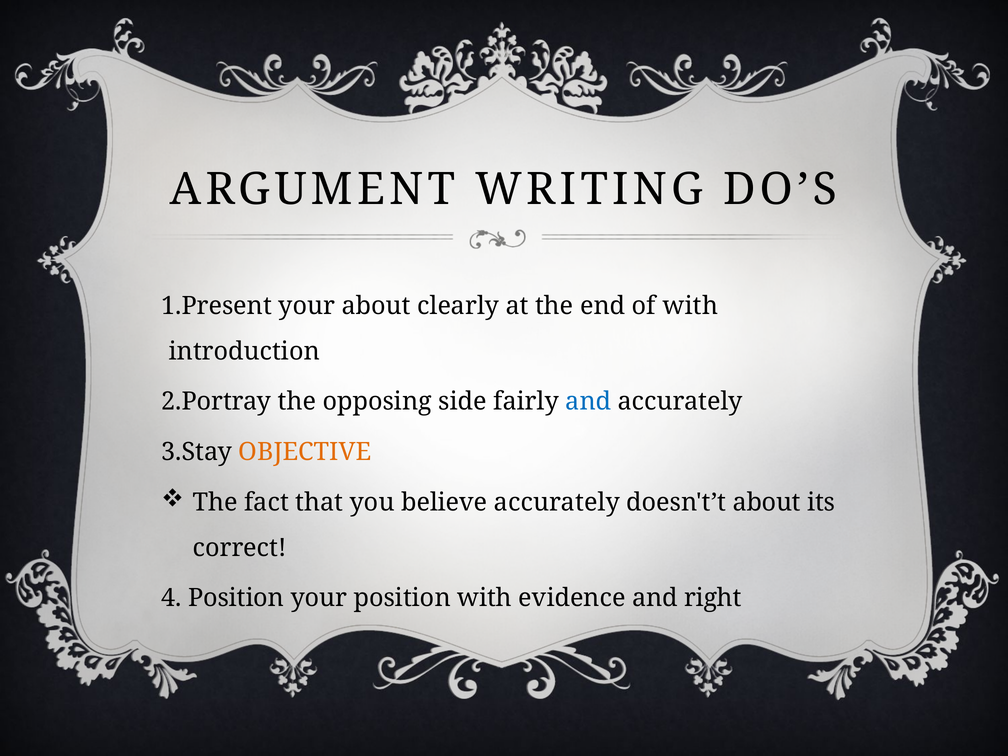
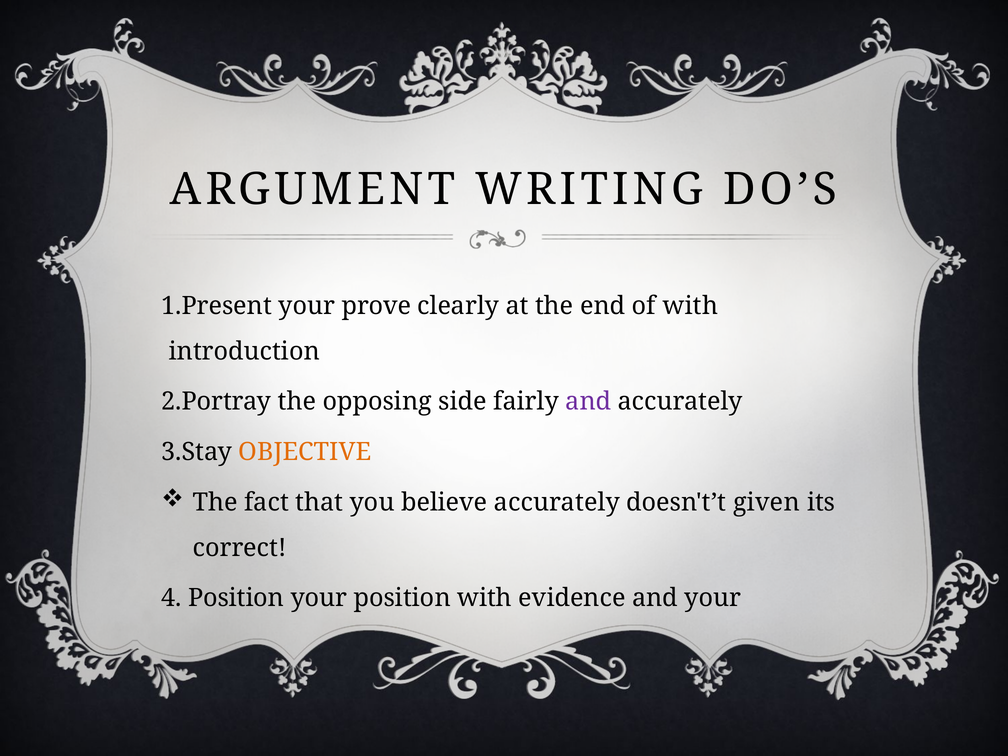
your about: about -> prove (376, 306)
and colour: blue -> purple (588, 402)
doesn't’t about: about -> given (767, 502)
and right: right -> your (713, 598)
